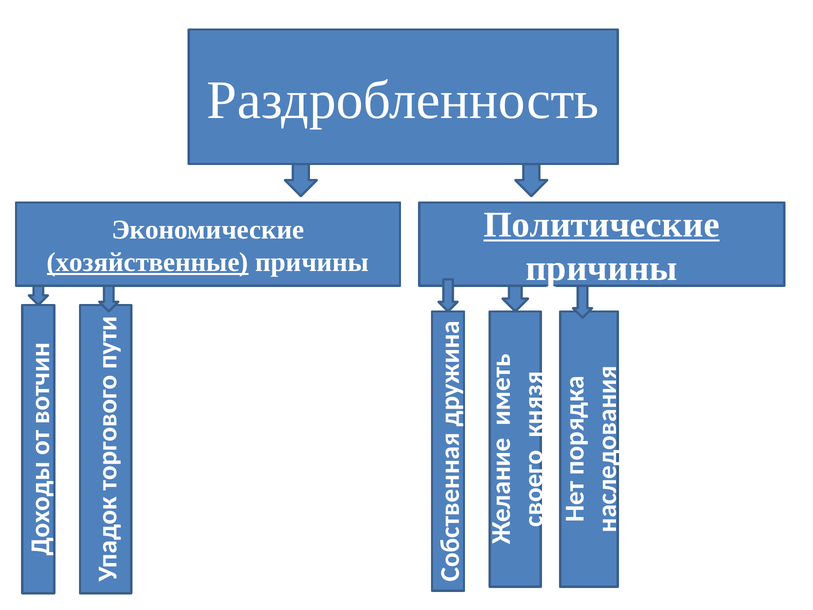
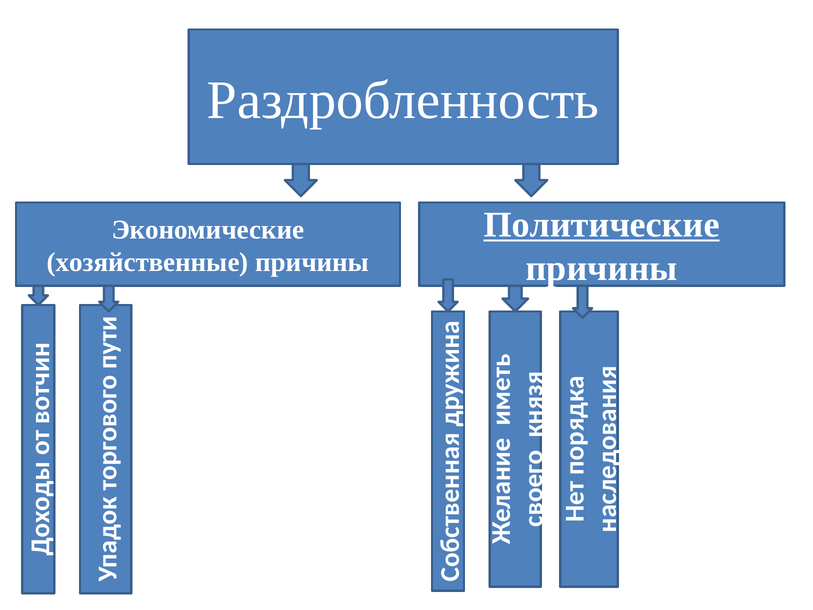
хозяйственные underline: present -> none (148, 262)
